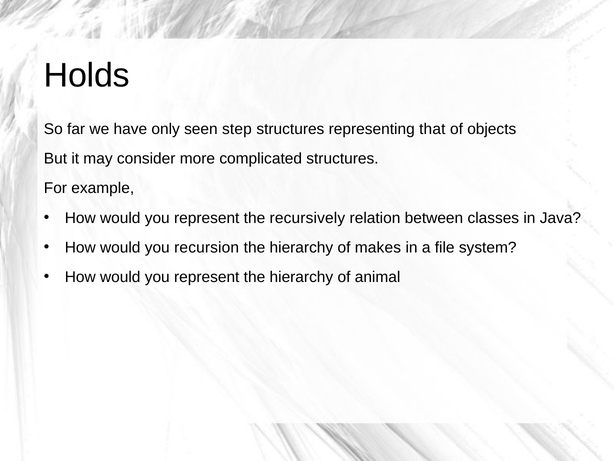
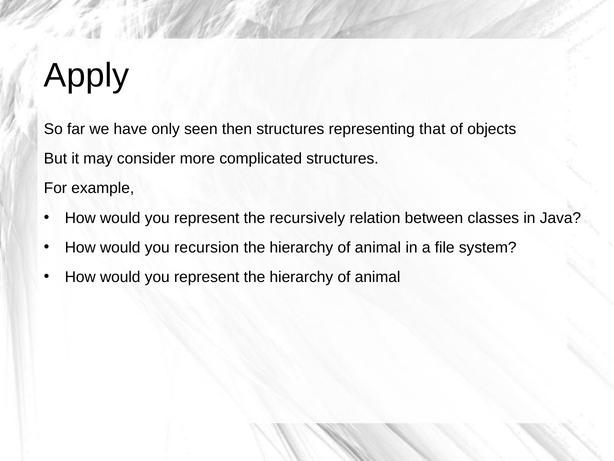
Holds: Holds -> Apply (87, 75)
step: step -> then (237, 129)
makes: makes -> animal (378, 247)
